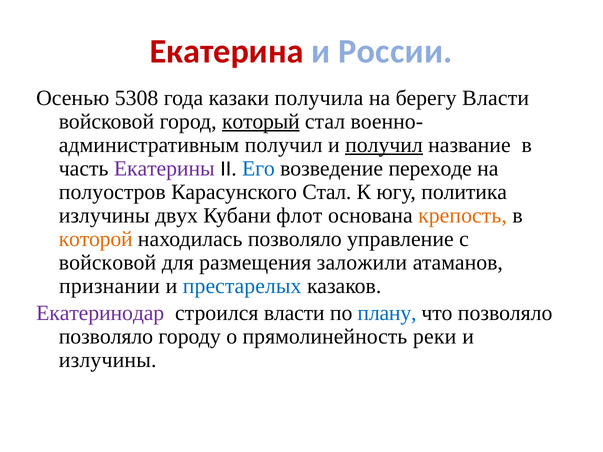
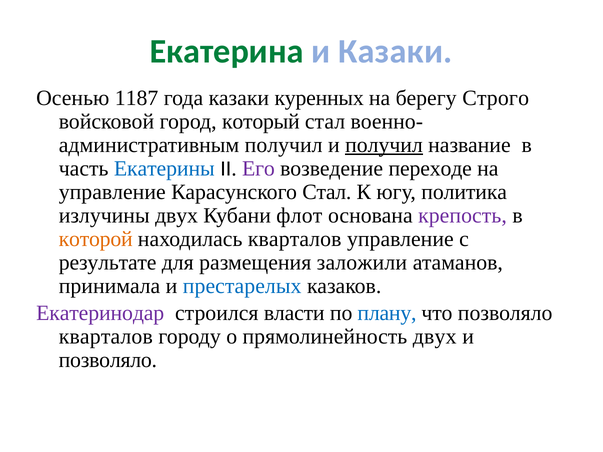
Екатерина colour: red -> green (227, 51)
и России: России -> Казаки (395, 51)
5308: 5308 -> 1187 (137, 98)
получила: получила -> куренных (319, 98)
берегу Власти: Власти -> Строго (496, 98)
который underline: present -> none (261, 122)
Екатерины colour: purple -> blue (164, 169)
Его colour: blue -> purple (258, 169)
полуостров: полуостров -> управление (112, 192)
крепость colour: orange -> purple (462, 216)
находилась позволяло: позволяло -> кварталов (295, 239)
войсковой: войсковой -> результате (108, 263)
признании: признании -> принимала (110, 286)
позволяло: позволяло -> кварталов (106, 337)
прямолинейность реки: реки -> двух (435, 337)
излучины: излучины -> позволяло (108, 360)
